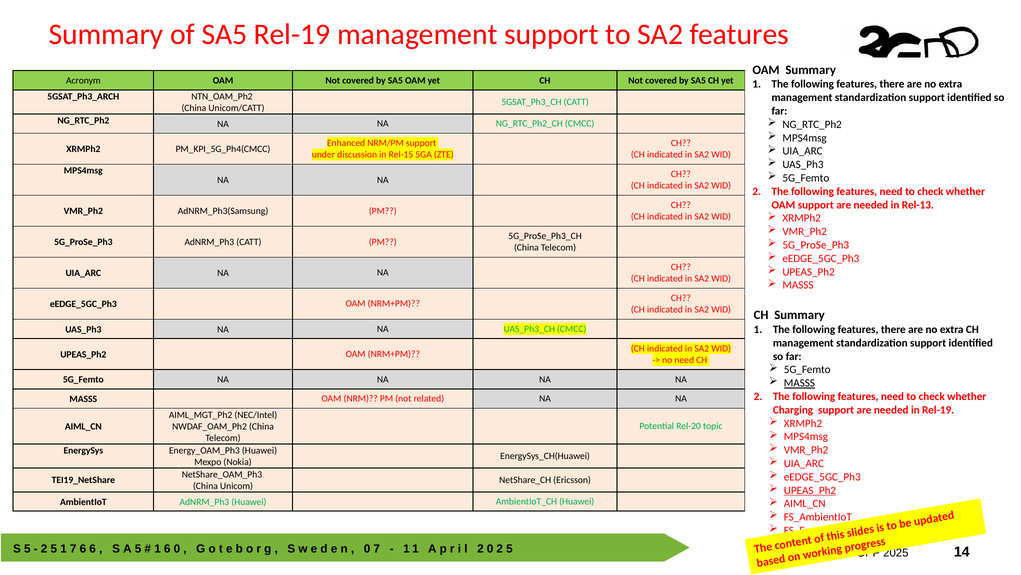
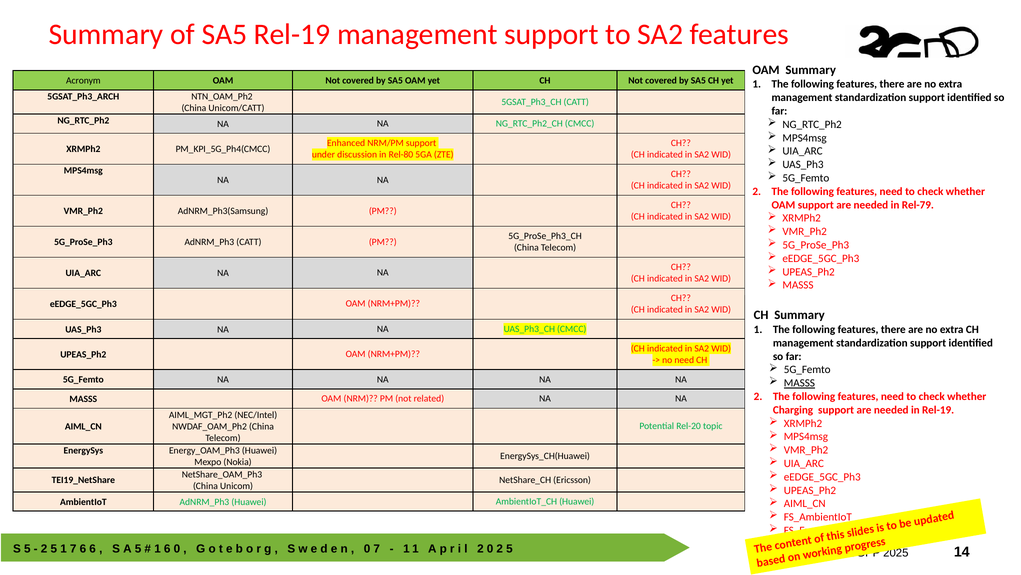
Rel-15: Rel-15 -> Rel-80 (401, 154)
Rel-13: Rel-13 -> Rel-79 (918, 205)
UPEAS_Ph2 underline: present -> none (810, 490)
